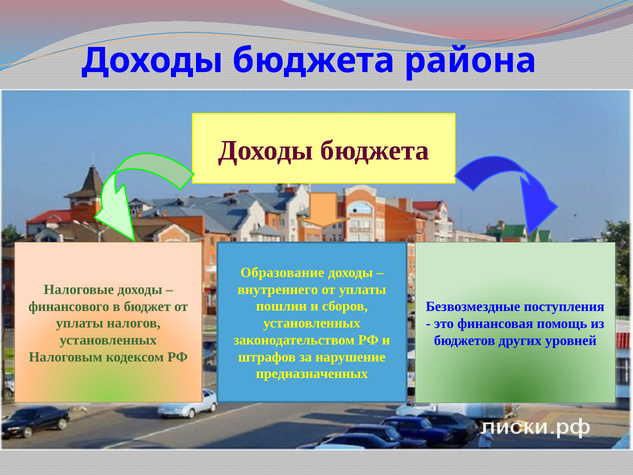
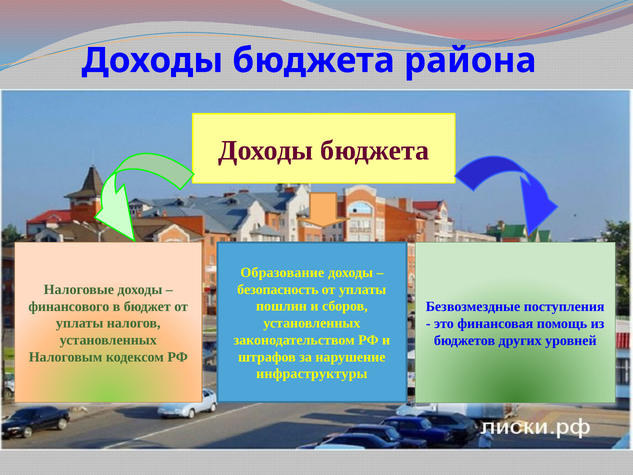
внутреннего: внутреннего -> безопасность (278, 289)
предназначенных: предназначенных -> инфраструктуры (312, 374)
